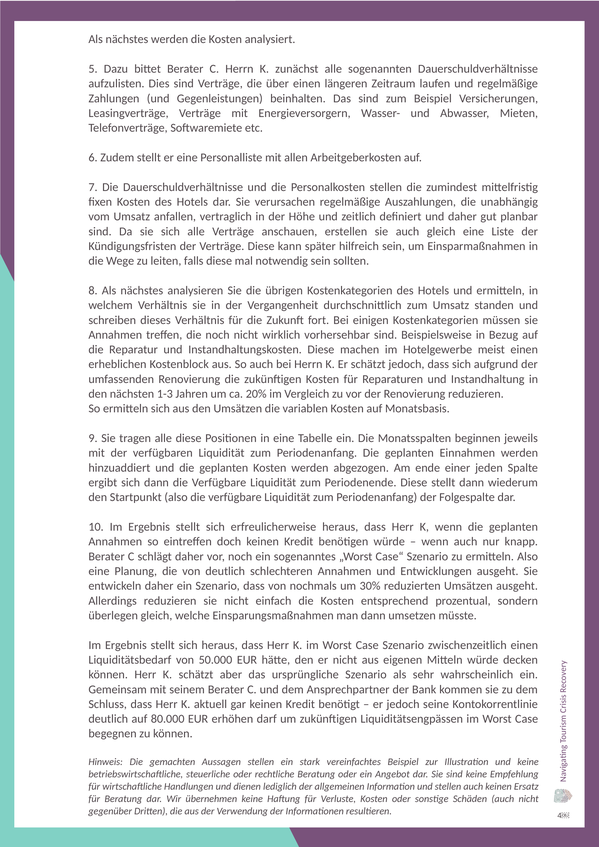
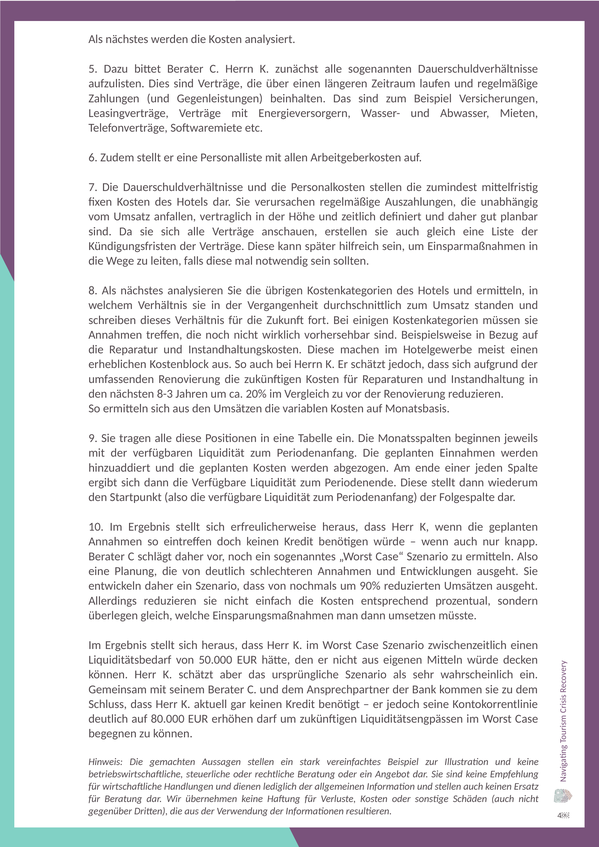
1-3: 1-3 -> 8-3 (165, 394)
30%: 30% -> 90% (370, 586)
